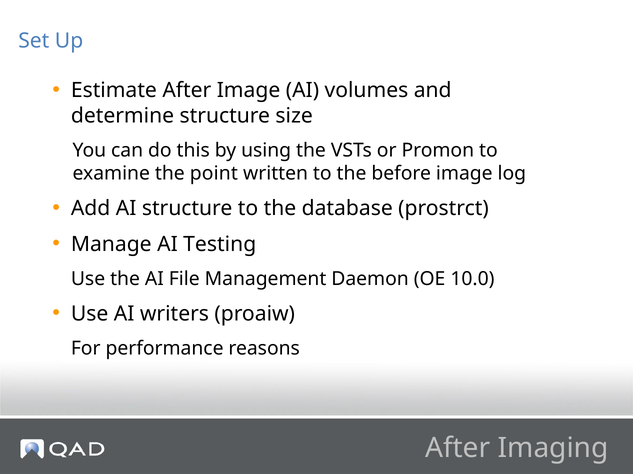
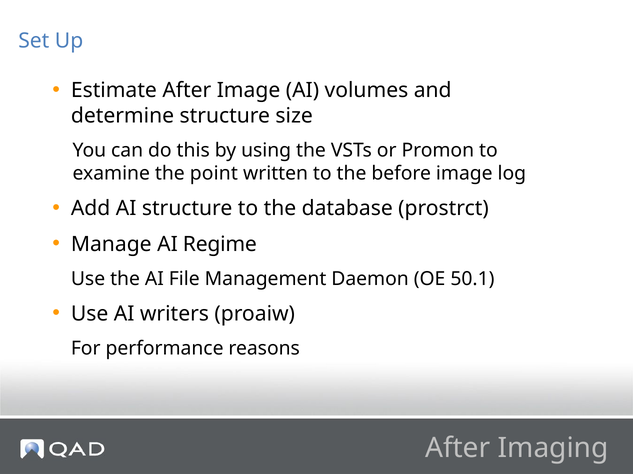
Testing: Testing -> Regime (220, 245)
10.0: 10.0 -> 50.1 (472, 279)
